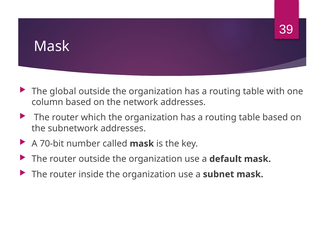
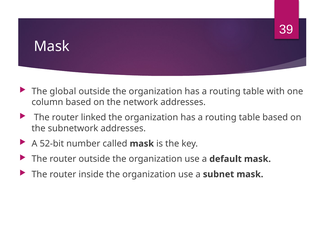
which: which -> linked (94, 118)
70-bit: 70-bit -> 52-bit (52, 144)
